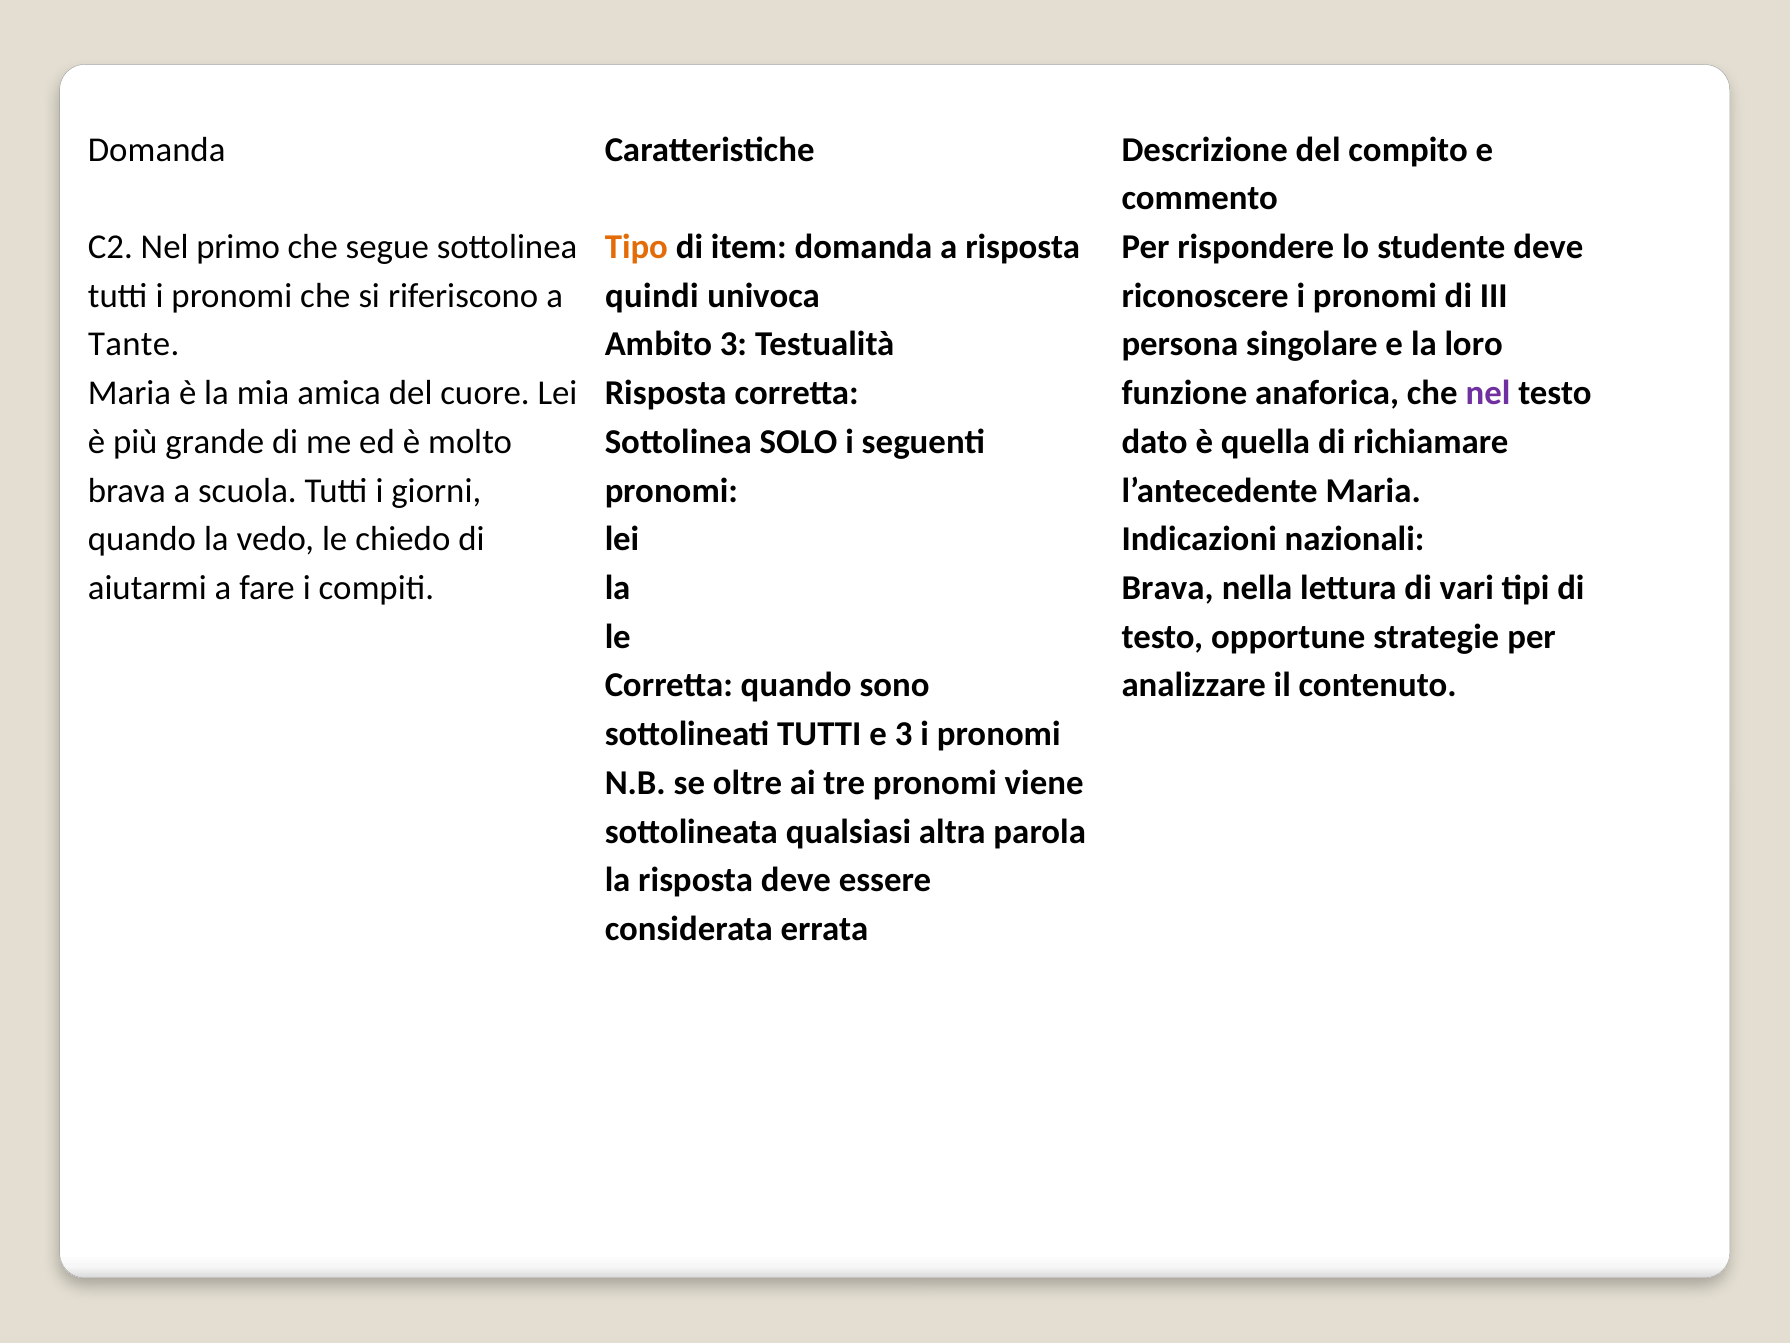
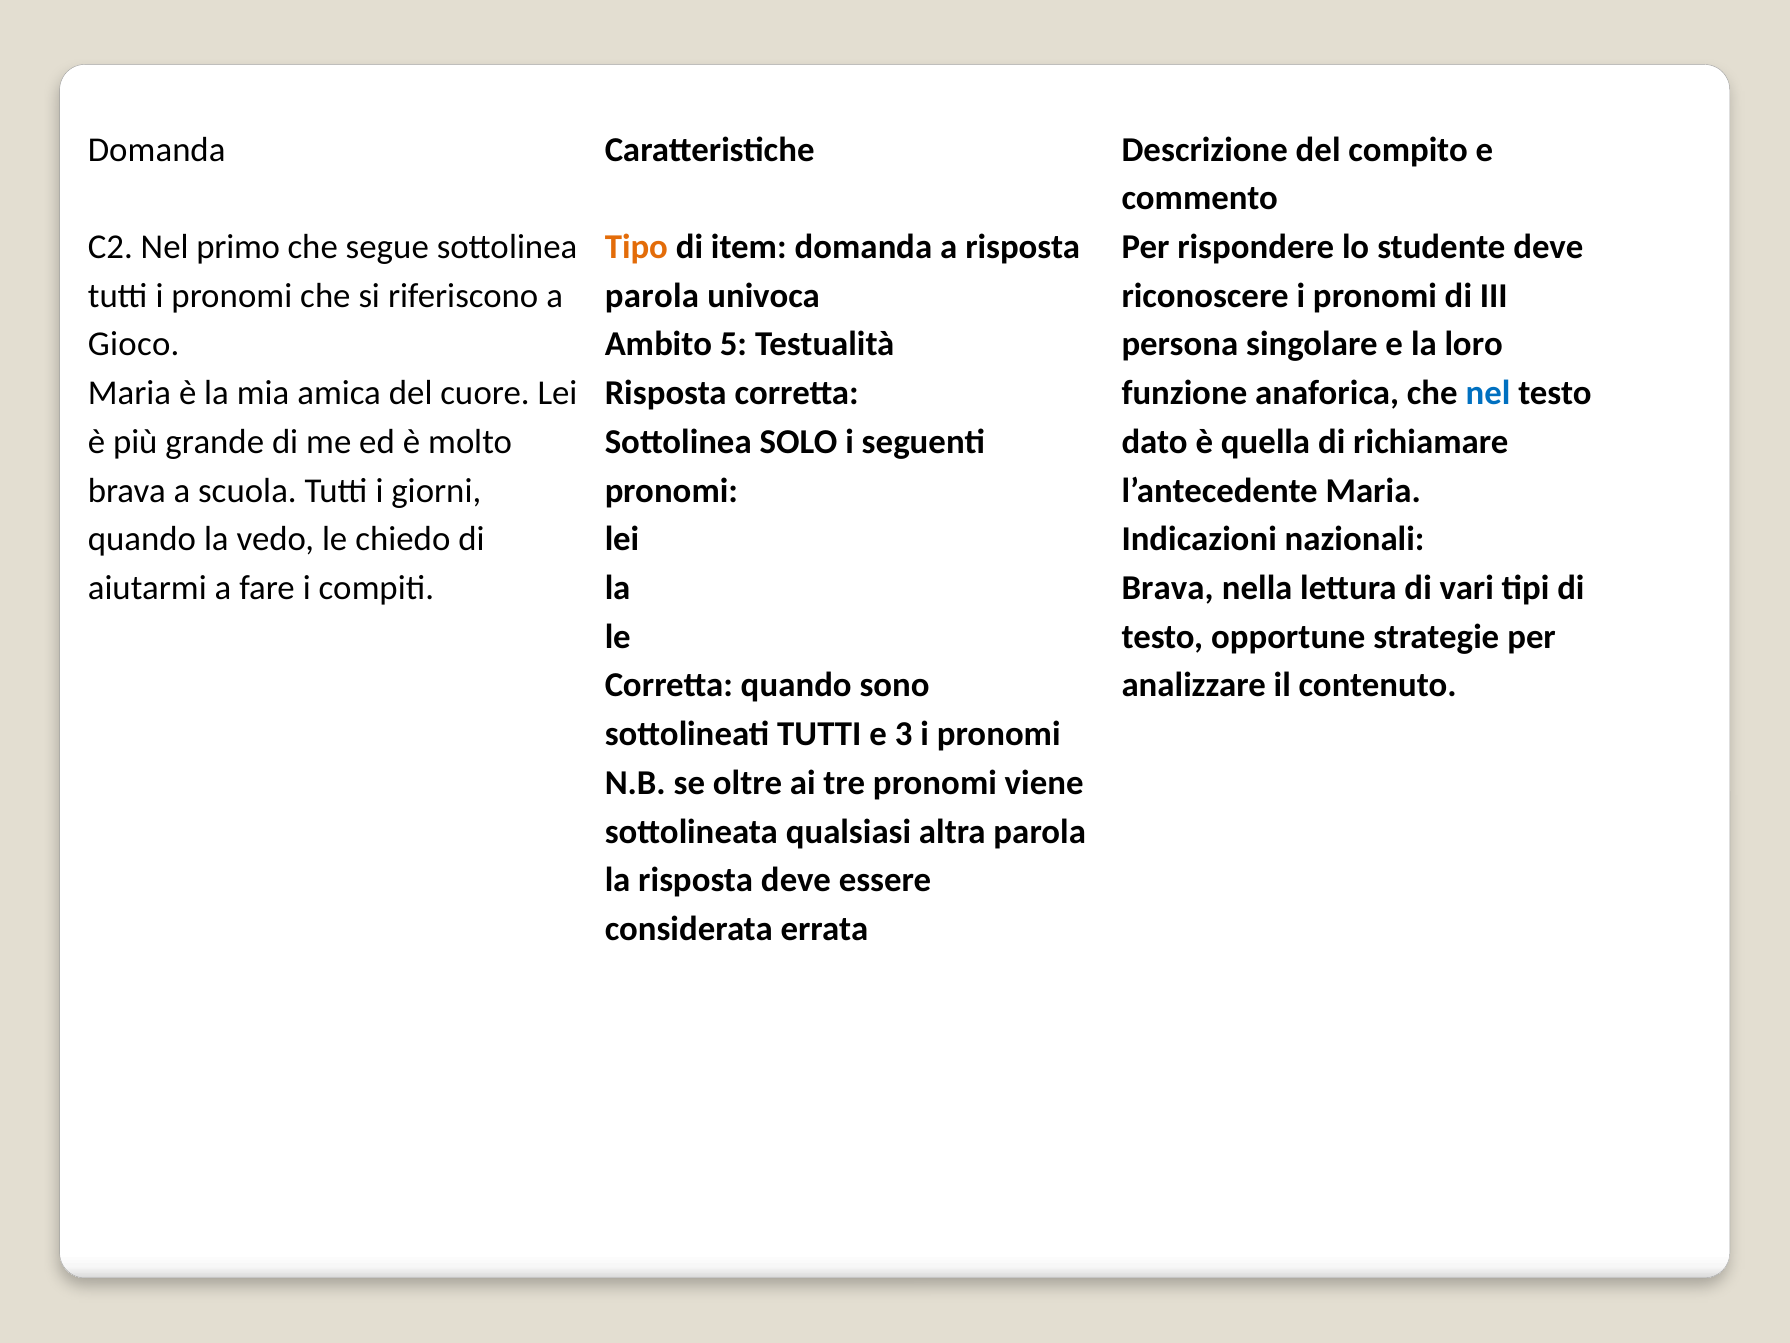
quindi: quindi -> parola (652, 296)
Tante: Tante -> Gioco (134, 344)
Ambito 3: 3 -> 5 (733, 344)
nel colour: purple -> blue (1488, 393)
